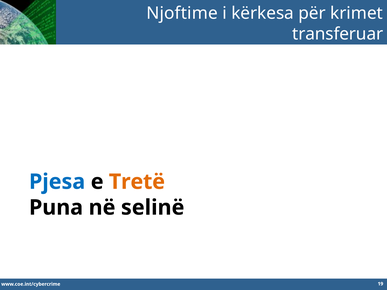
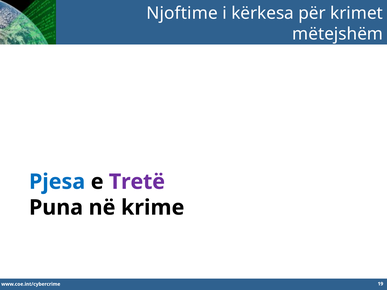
transferuar: transferuar -> mëtejshëm (338, 34)
Tretë colour: orange -> purple (137, 182)
selinë: selinë -> krime (153, 208)
